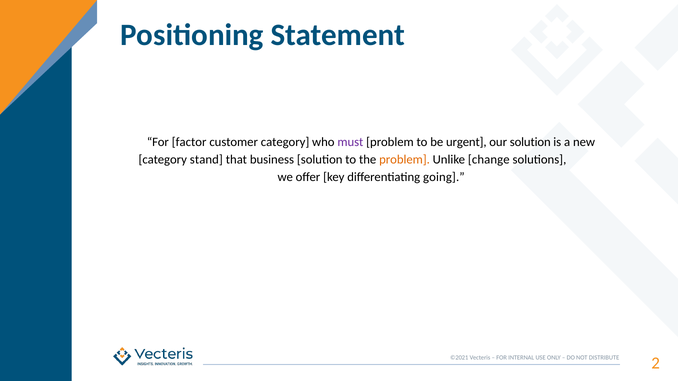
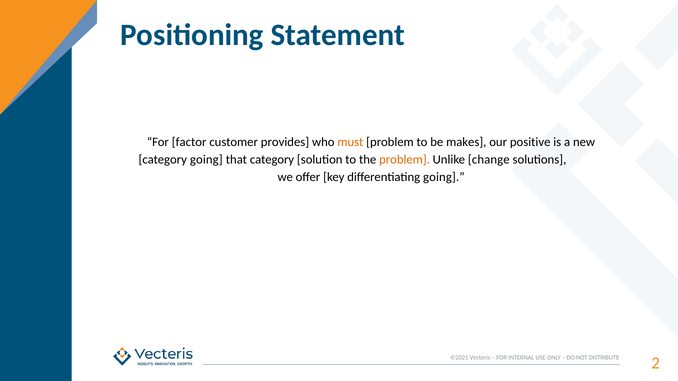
customer category: category -> provides (285, 142)
must colour: purple -> orange (350, 142)
urgent: urgent -> makes (466, 142)
our solution: solution -> positive (530, 142)
category stand: stand -> going (206, 160)
that business: business -> category (272, 160)
